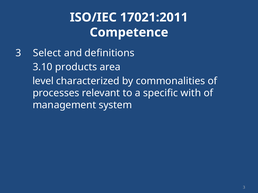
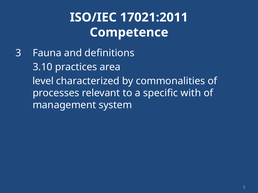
Select: Select -> Fauna (47, 53)
products: products -> practices (76, 67)
